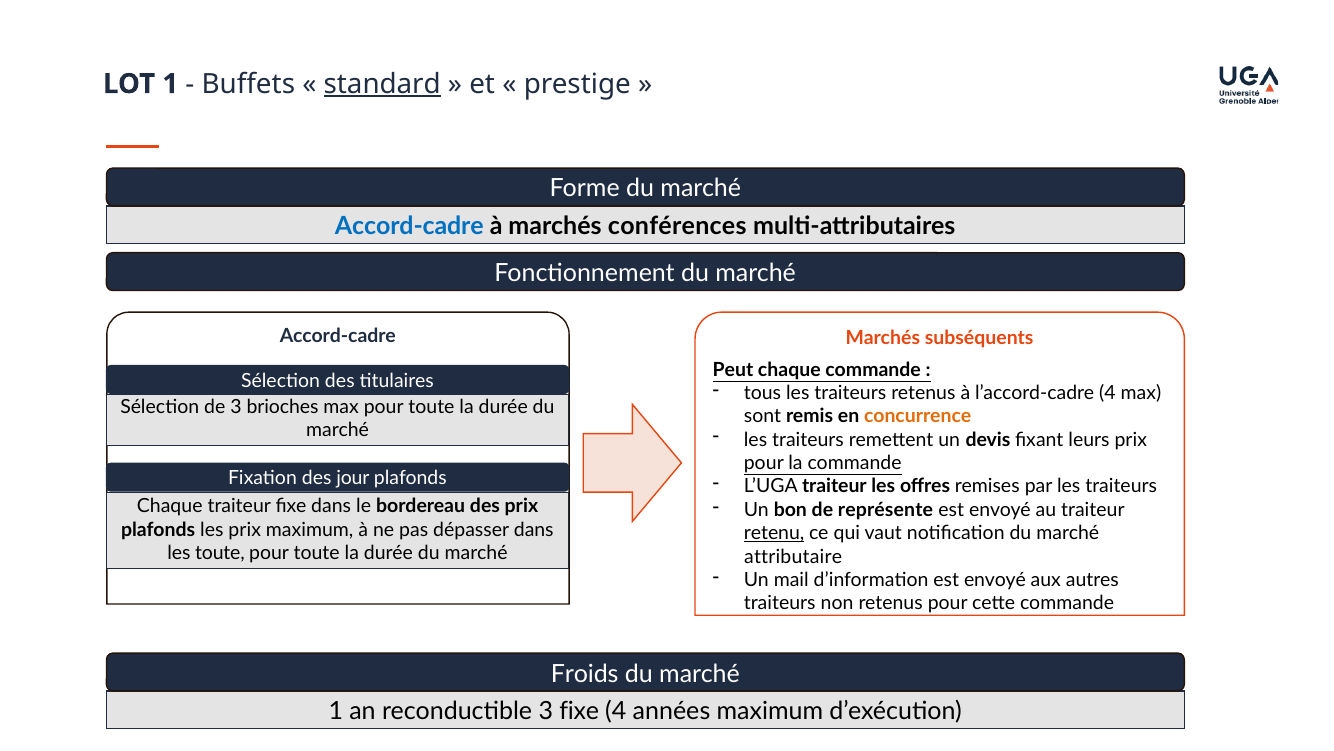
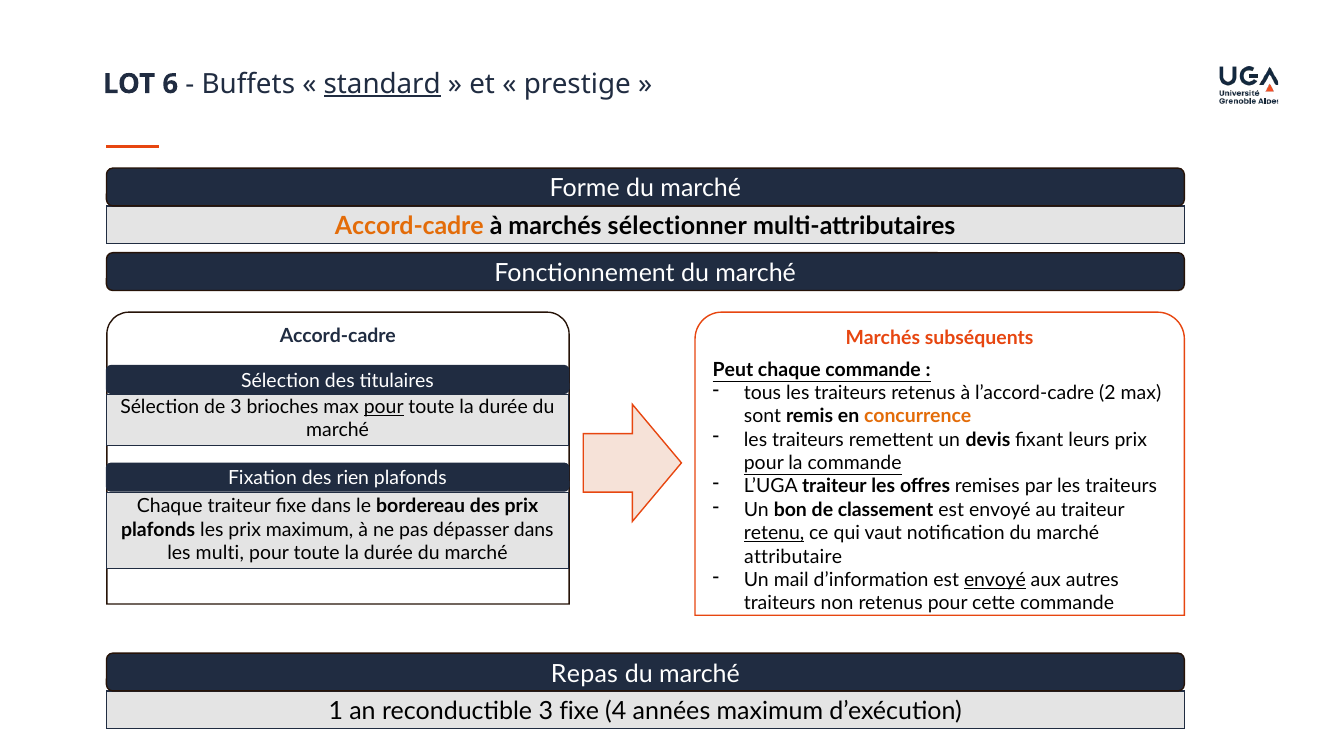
LOT 1: 1 -> 6 (170, 84)
Accord-cadre colour: blue -> orange (409, 226)
conférences: conférences -> sélectionner (677, 226)
l’accord-cadre 4: 4 -> 2 (1107, 393)
pour underline: none -> present (384, 406)
jour: jour -> rien (353, 478)
représente: représente -> classement (886, 509)
les toute: toute -> multi (220, 553)
envoyé underline: none -> present (995, 580)
Froids: Froids -> Repas (584, 673)
